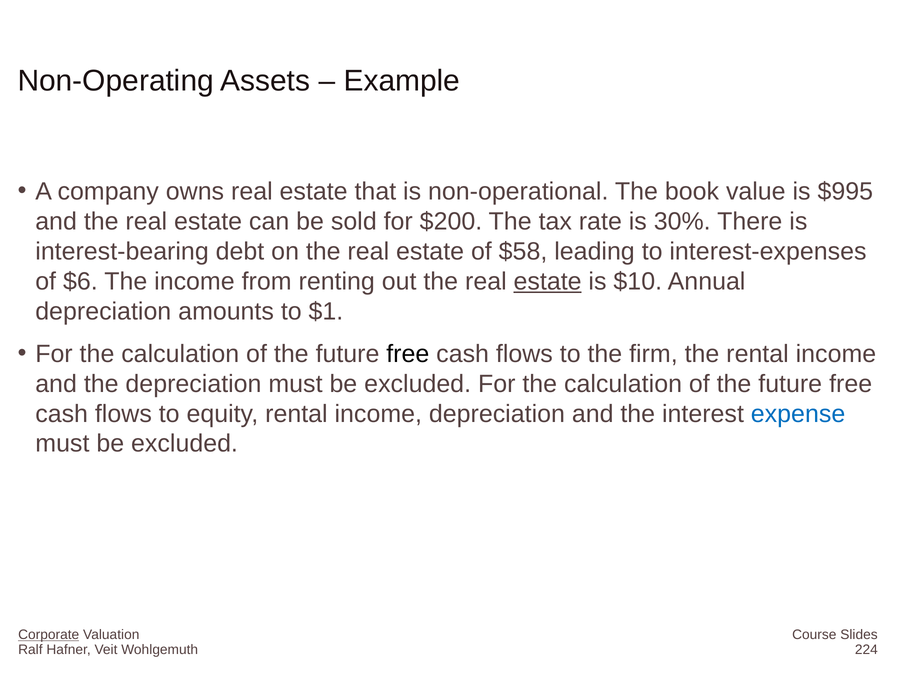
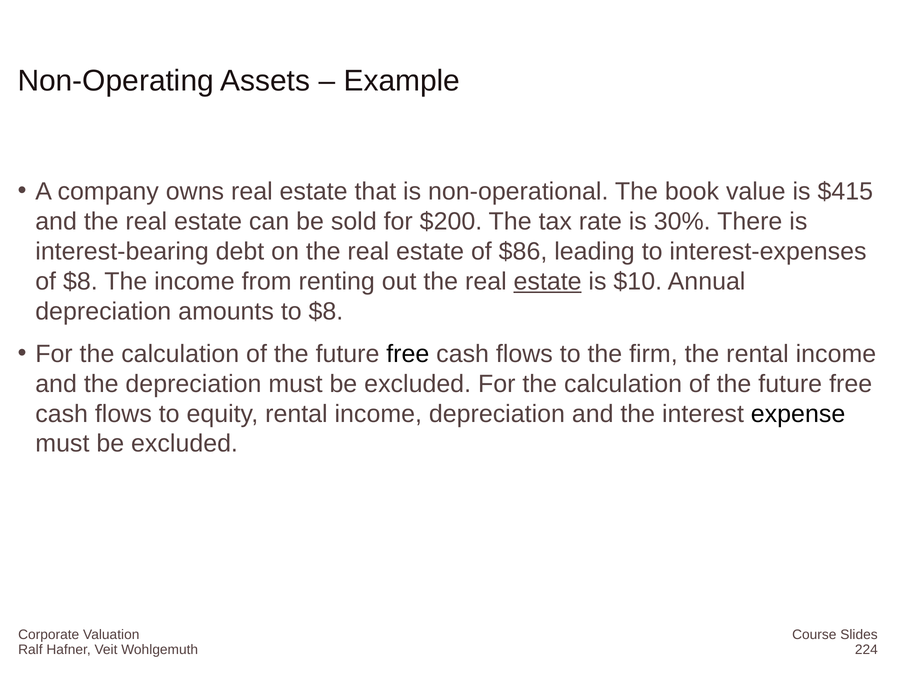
$995: $995 -> $415 (845, 191)
$58: $58 -> $86 (523, 251)
of $6: $6 -> $8 (80, 281)
to $1: $1 -> $8 (326, 311)
expense colour: blue -> black (798, 413)
Corporate underline: present -> none (49, 634)
